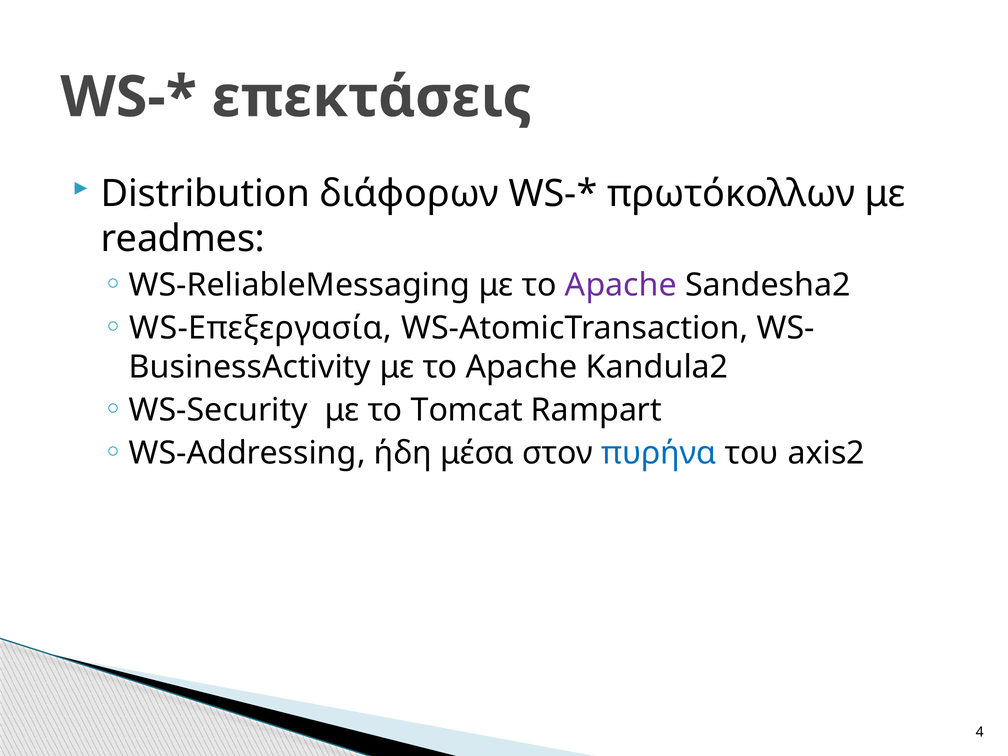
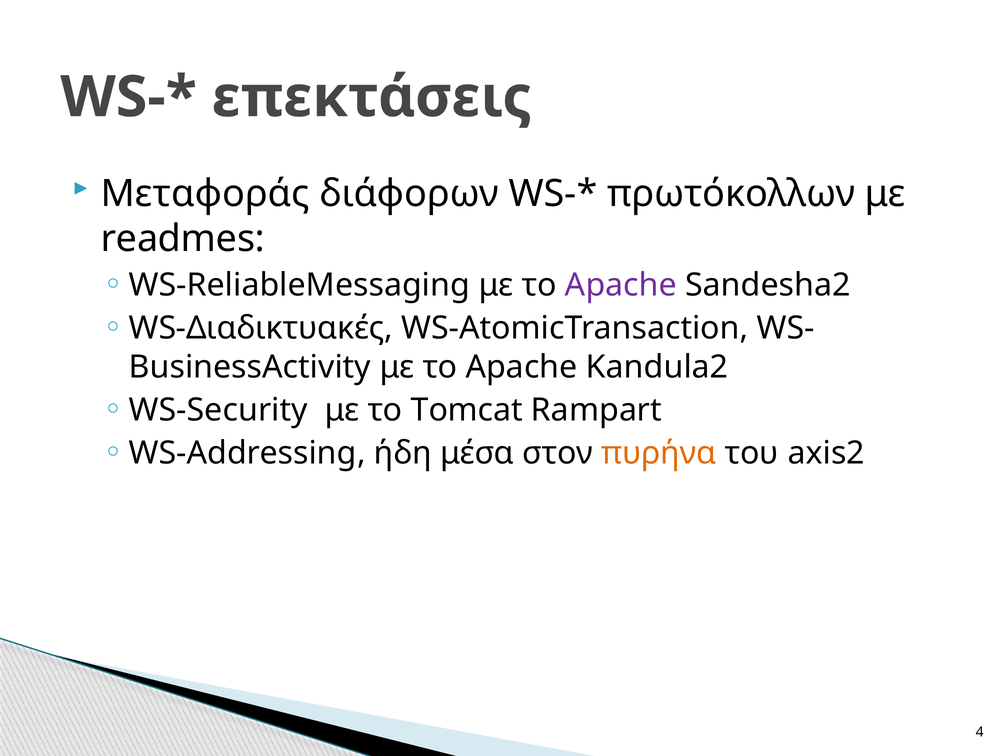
Distribution: Distribution -> Μεταφοράς (205, 194)
WS-Επεξεργασία: WS-Επεξεργασία -> WS-Διαδικτυακές (261, 328)
πυρήνα colour: blue -> orange (659, 453)
